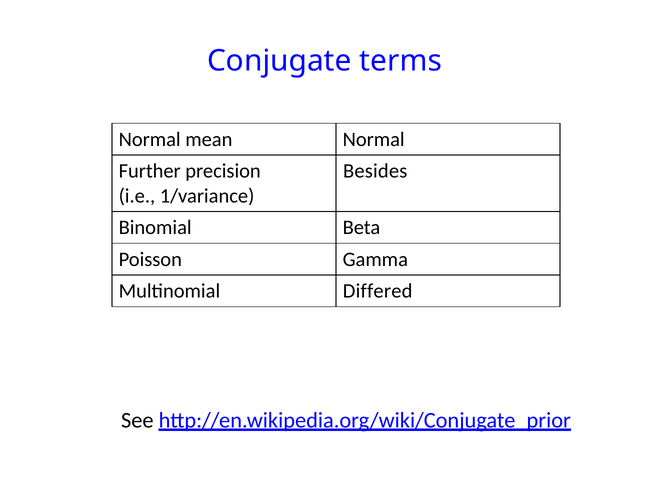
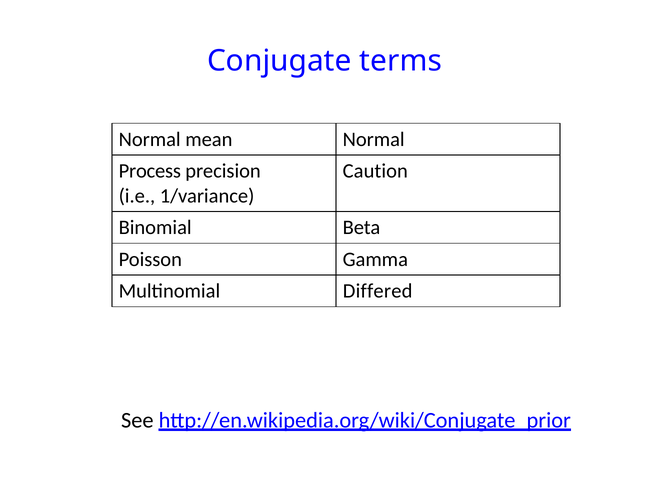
Further: Further -> Process (150, 171)
Besides: Besides -> Caution (375, 171)
